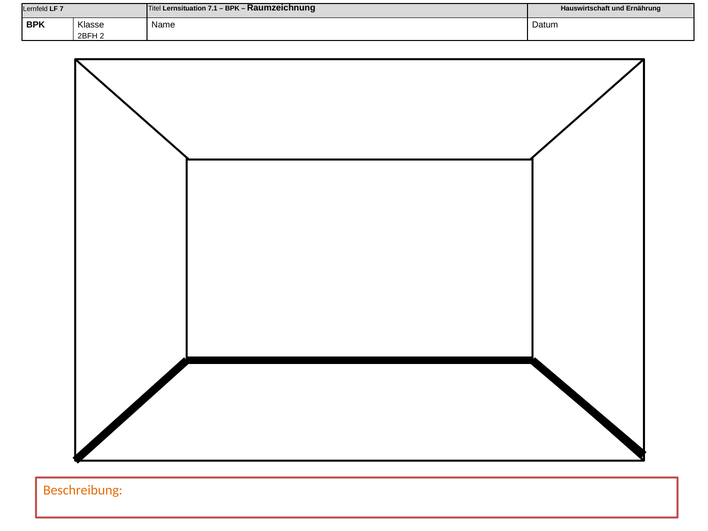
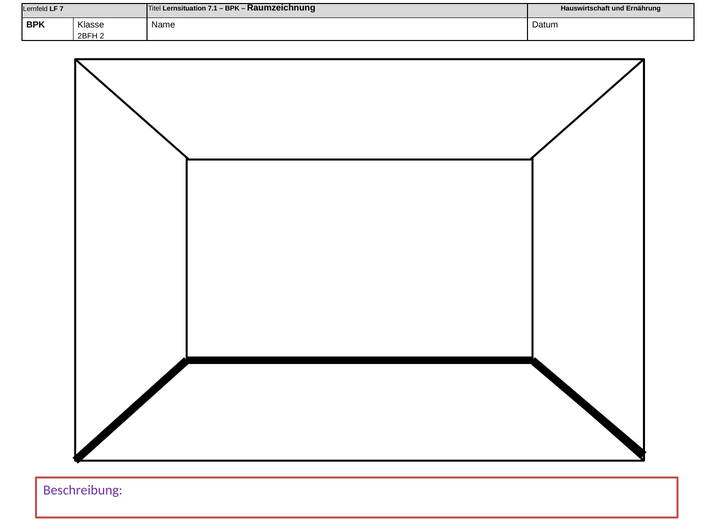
Beschreibung colour: orange -> purple (83, 490)
